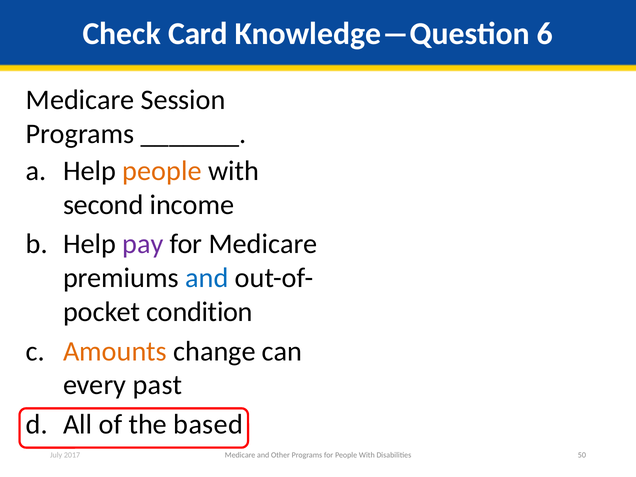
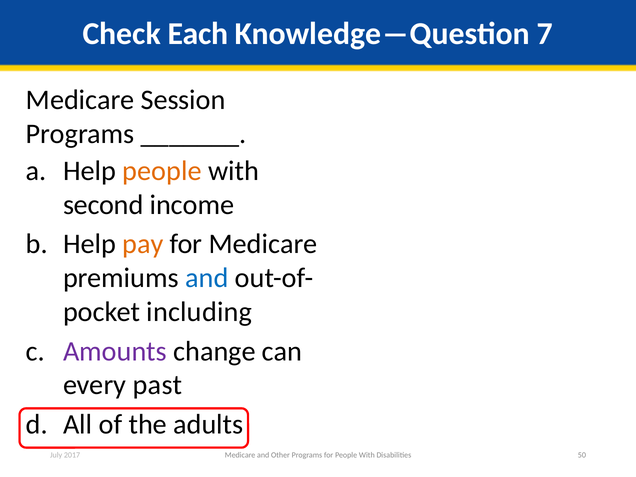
Card: Card -> Each (198, 34)
6: 6 -> 7 (545, 34)
pay colour: purple -> orange (143, 244)
condition: condition -> including (199, 312)
Amounts colour: orange -> purple (115, 351)
based: based -> adults (208, 424)
